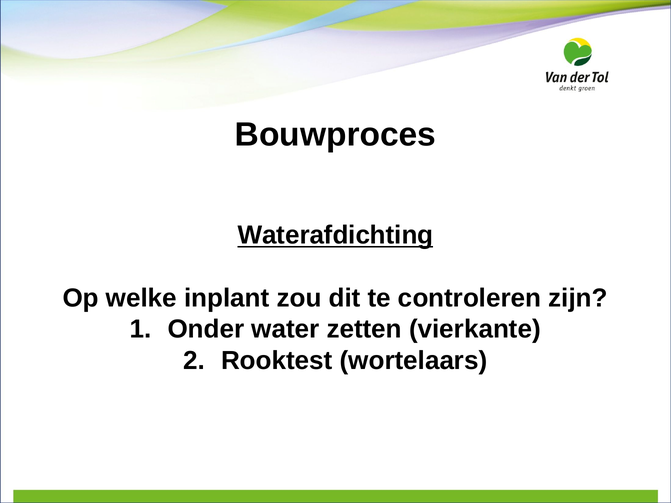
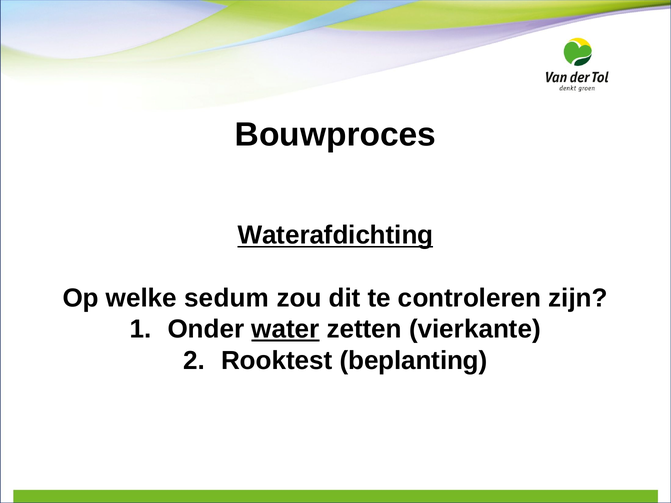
inplant: inplant -> sedum (227, 298)
water underline: none -> present (285, 329)
wortelaars: wortelaars -> beplanting (414, 361)
